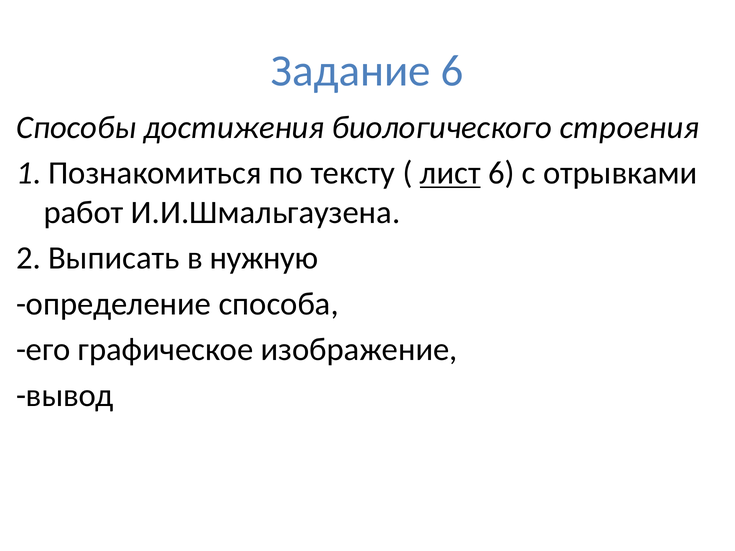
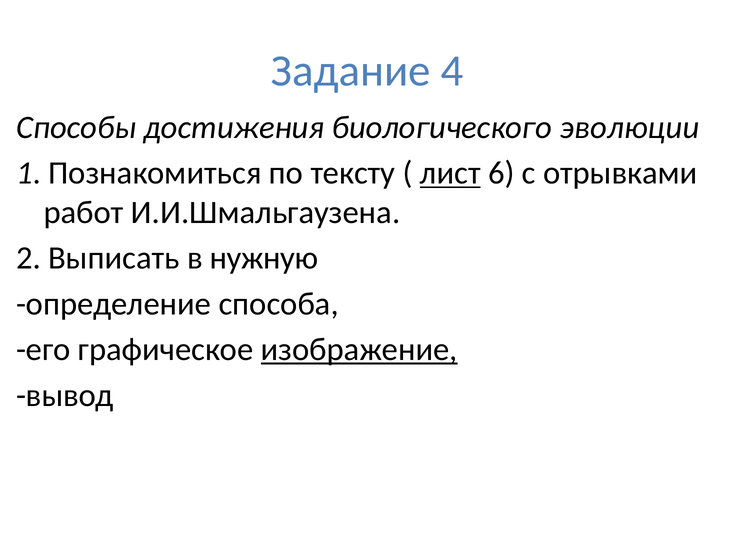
Задание 6: 6 -> 4 (452, 71)
строения: строения -> эволюции (629, 128)
изображение underline: none -> present (359, 350)
